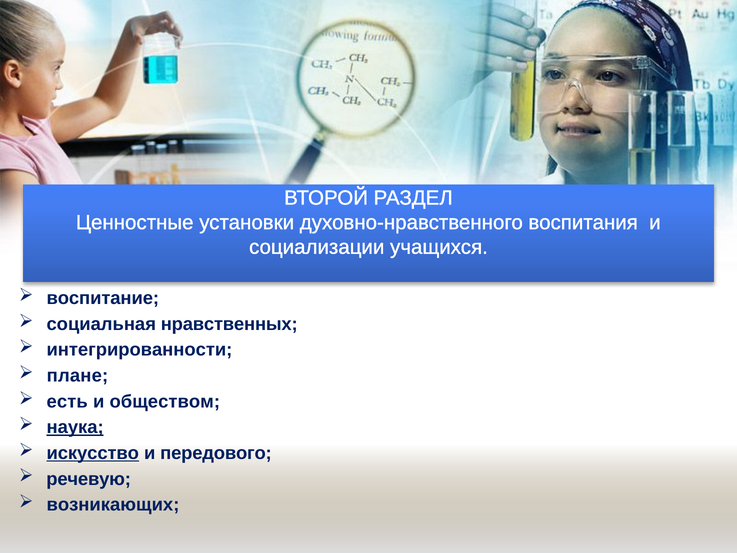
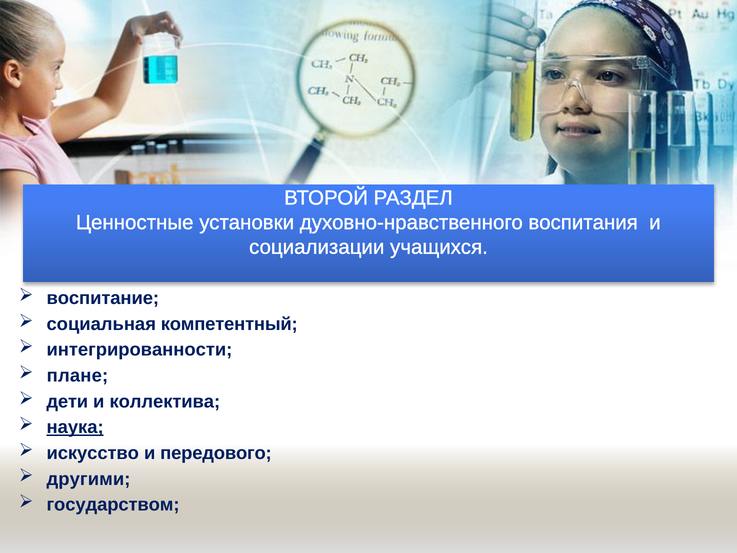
нравственных: нравственных -> компетентный (229, 324)
есть: есть -> дети (67, 401)
обществом: обществом -> коллектива (165, 401)
искусство underline: present -> none (93, 453)
речевую: речевую -> другими (88, 479)
возникающих: возникающих -> государством (113, 505)
